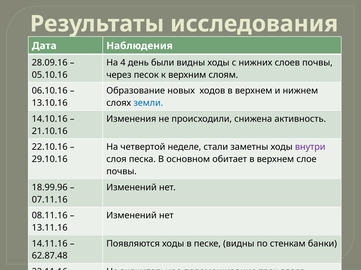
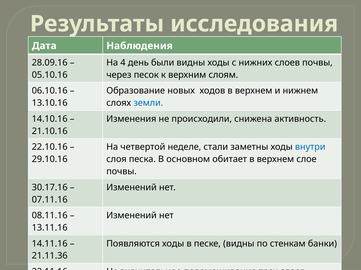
внутри colour: purple -> blue (310, 147)
18.99.96: 18.99.96 -> 30.17.16 (50, 188)
62.87.48: 62.87.48 -> 21.11.36 (50, 256)
